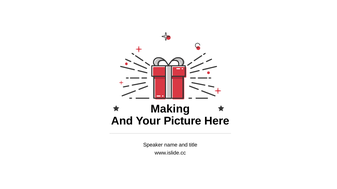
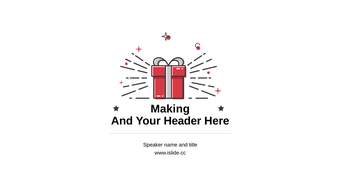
Picture: Picture -> Header (182, 121)
